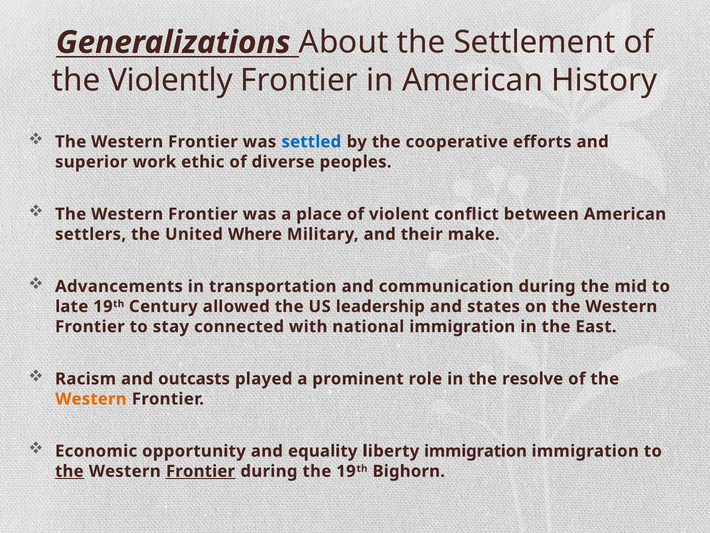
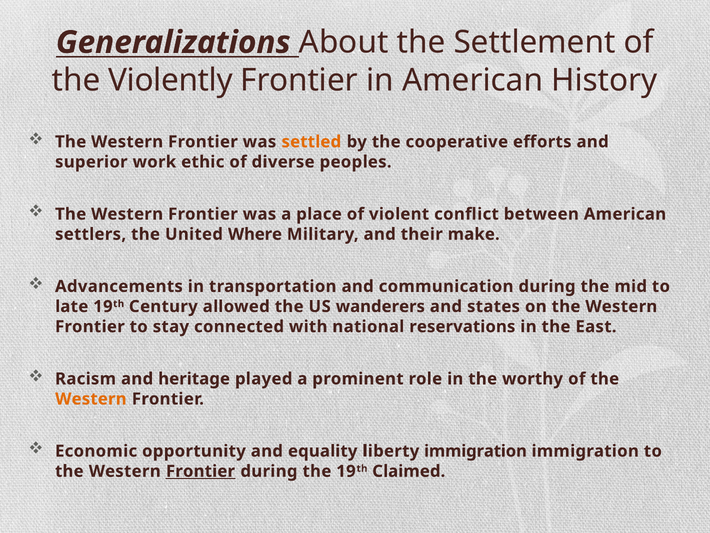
settled colour: blue -> orange (311, 142)
leadership: leadership -> wanderers (380, 306)
national immigration: immigration -> reservations (462, 326)
outcasts: outcasts -> heritage (194, 378)
resolve: resolve -> worthy (533, 378)
the underline: present -> none (69, 471)
Bighorn: Bighorn -> Claimed (409, 471)
